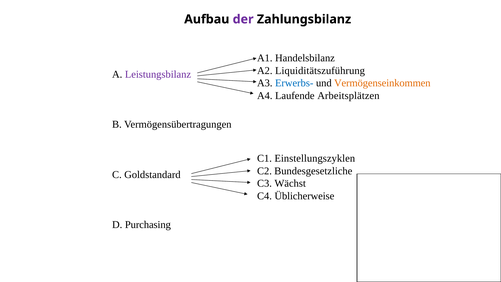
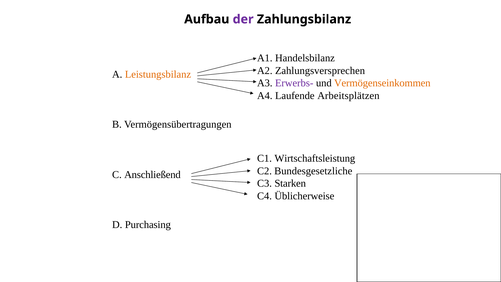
Liquiditätszuführung: Liquiditätszuführung -> Zahlungsversprechen (320, 71)
Leistungsbilanz colour: purple -> orange (158, 74)
Erwerbs- colour: blue -> purple (294, 83)
Einstellungszyklen: Einstellungszyklen -> Wirtschaftsleistung (315, 158)
Goldstandard: Goldstandard -> Anschließend (152, 174)
Wächst: Wächst -> Starken (290, 183)
